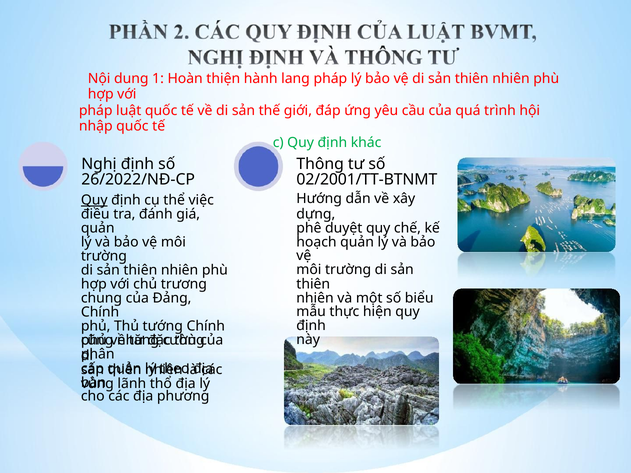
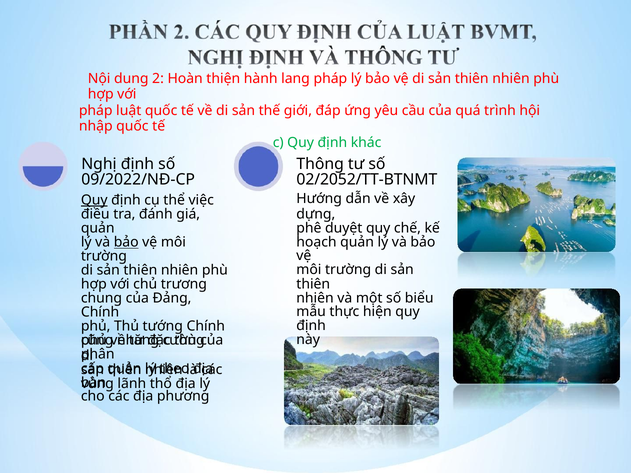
1: 1 -> 2 (158, 78)
26/2022/NĐ-CP: 26/2022/NĐ-CP -> 09/2022/NĐ-CP (138, 180)
02/2001/TT-BTNMT: 02/2001/TT-BTNMT -> 02/2052/TT-BTNMT (367, 180)
bảo underline: none -> present (126, 242)
